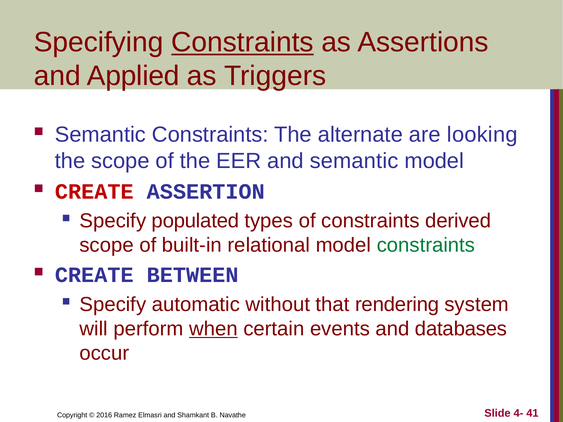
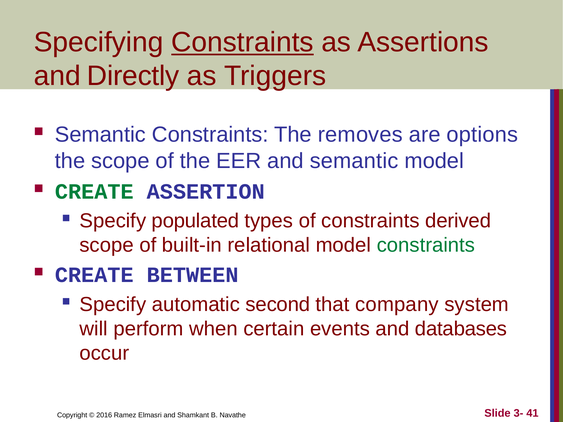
Applied: Applied -> Directly (133, 76)
alternate: alternate -> removes (360, 135)
looking: looking -> options (482, 135)
CREATE colour: red -> green (94, 192)
without: without -> second (278, 305)
rendering: rendering -> company (397, 305)
when underline: present -> none (213, 329)
4-: 4- -> 3- (518, 414)
